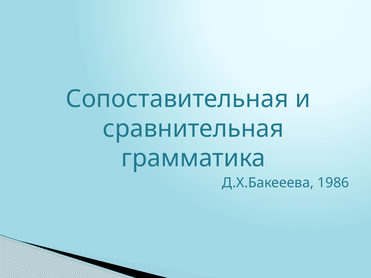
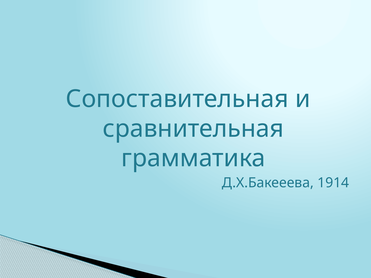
1986: 1986 -> 1914 (333, 183)
